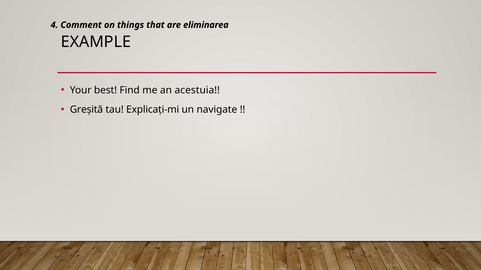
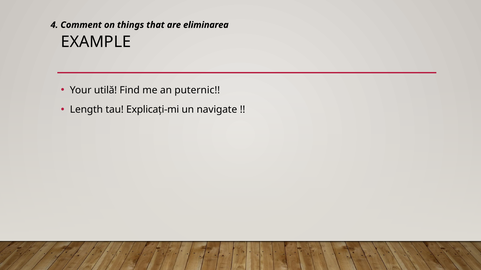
best: best -> utilă (106, 90)
acestuia: acestuia -> puternic (197, 90)
Greșită: Greșită -> Length (86, 110)
